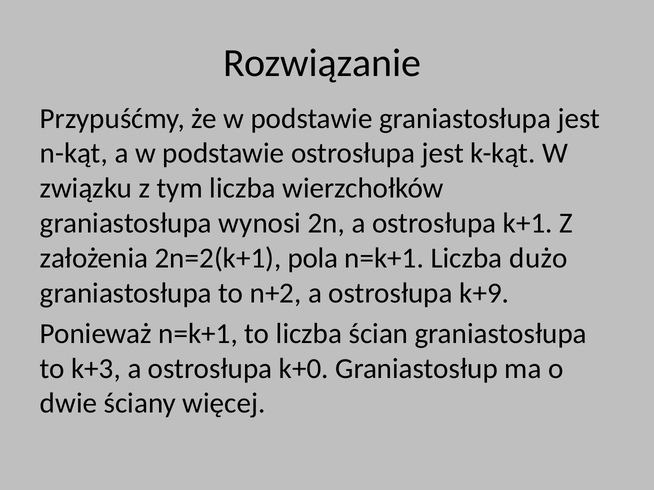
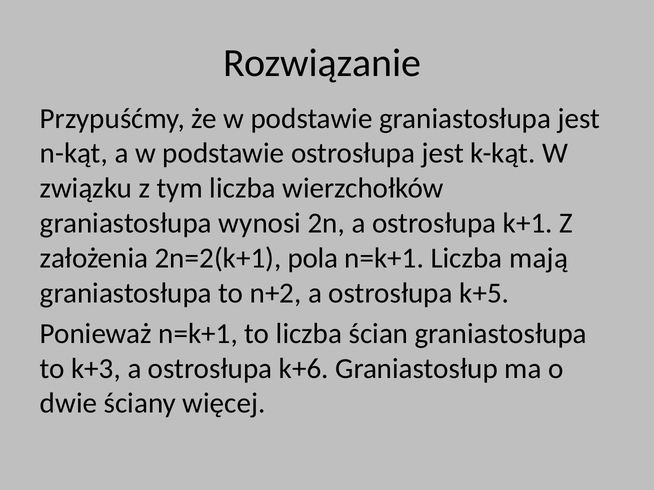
dużo: dużo -> mają (539, 258)
k+9: k+9 -> k+5 (484, 293)
k+0: k+0 -> k+6 (304, 369)
